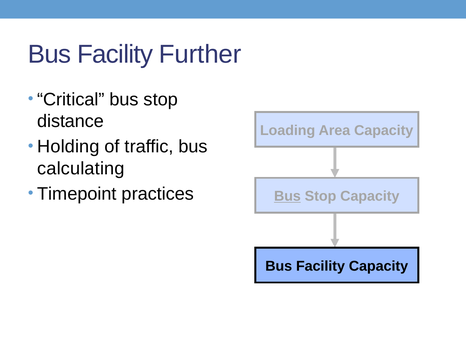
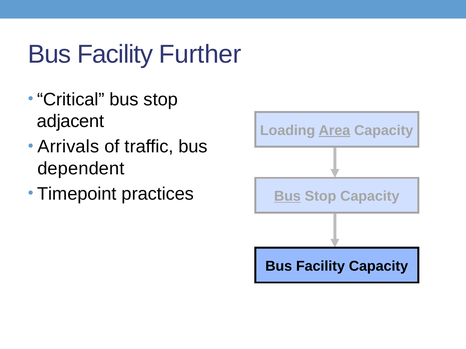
distance: distance -> adjacent (71, 122)
Area underline: none -> present (334, 131)
Holding: Holding -> Arrivals (68, 147)
calculating: calculating -> dependent (81, 169)
